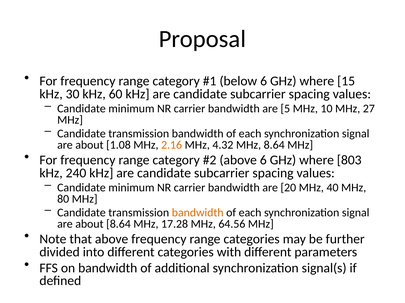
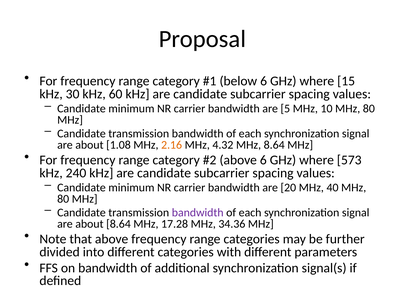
10 MHz 27: 27 -> 80 (369, 109)
803: 803 -> 573 (349, 161)
bandwidth colour: orange -> purple (198, 213)
64.56: 64.56 -> 34.36 (232, 224)
